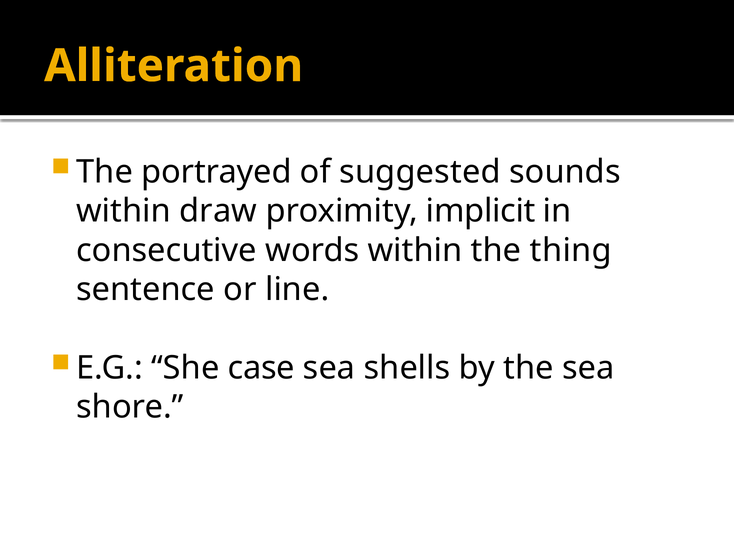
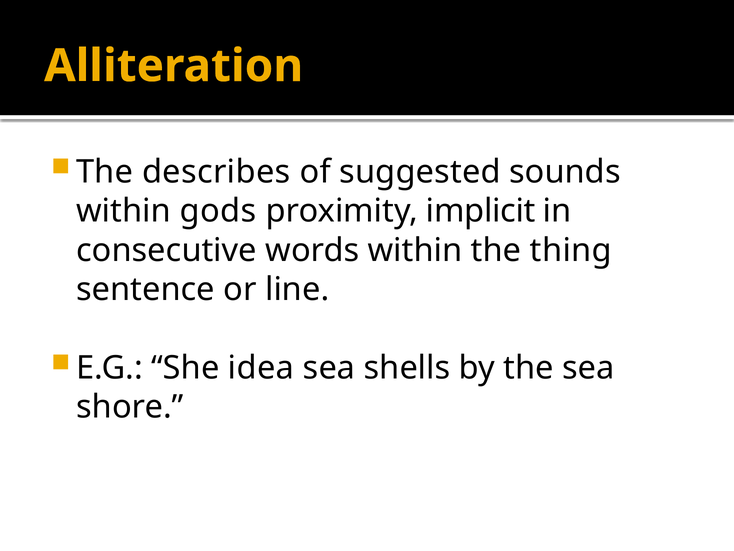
portrayed: portrayed -> describes (216, 172)
draw: draw -> gods (218, 211)
case: case -> idea (261, 367)
